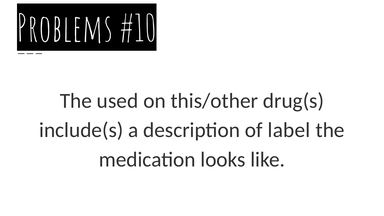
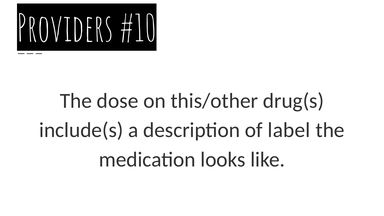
Problems: Problems -> Providers (65, 29)
used: used -> dose (118, 101)
